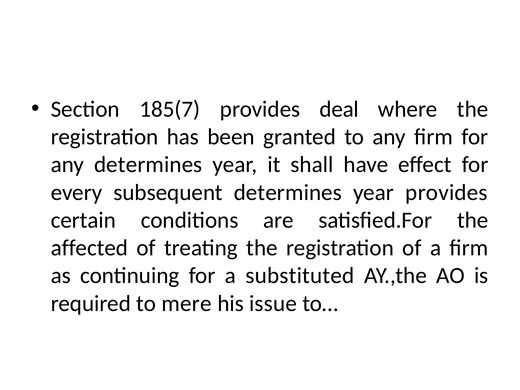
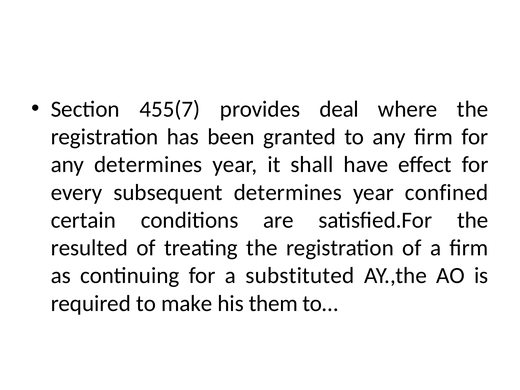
185(7: 185(7 -> 455(7 (170, 109)
year provides: provides -> confined (447, 192)
affected: affected -> resulted (89, 248)
mere: mere -> make (187, 303)
issue: issue -> them (273, 303)
